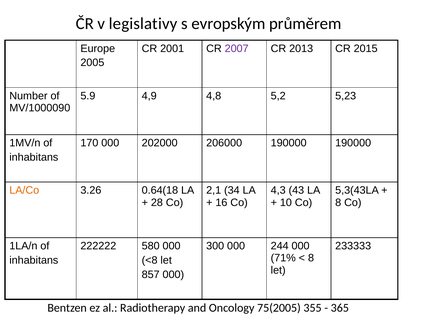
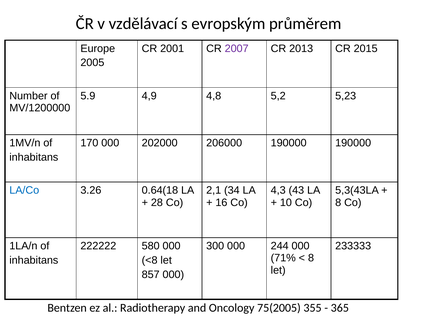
legislativy: legislativy -> vzdělávací (143, 24)
MV/1000090: MV/1000090 -> MV/1200000 (40, 108)
LA/Co colour: orange -> blue (24, 190)
